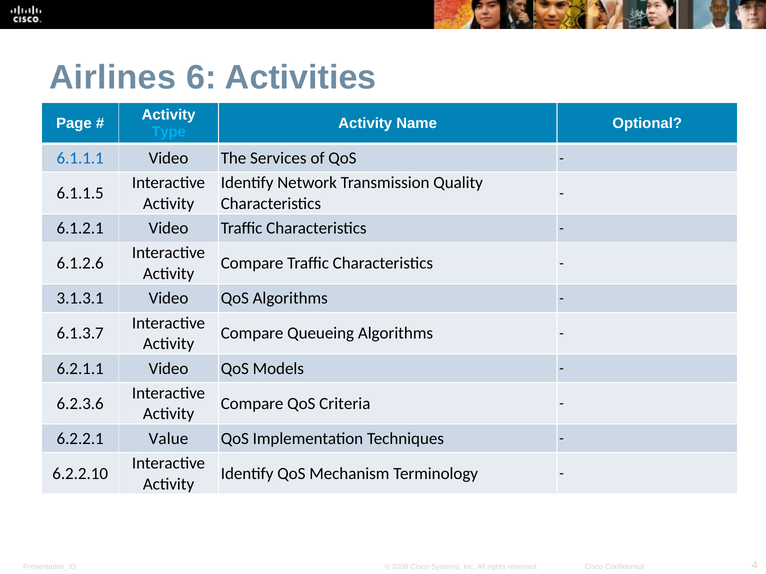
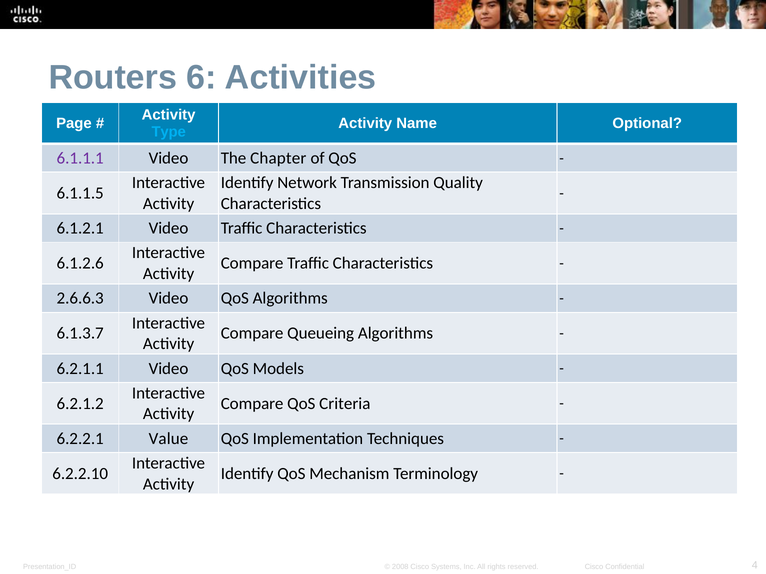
Airlines: Airlines -> Routers (113, 78)
6.1.1.1 colour: blue -> purple (80, 158)
The Services: Services -> Chapter (278, 158)
3.1.3.1: 3.1.3.1 -> 2.6.6.3 (80, 299)
6.2.3.6: 6.2.3.6 -> 6.2.1.2 (80, 404)
